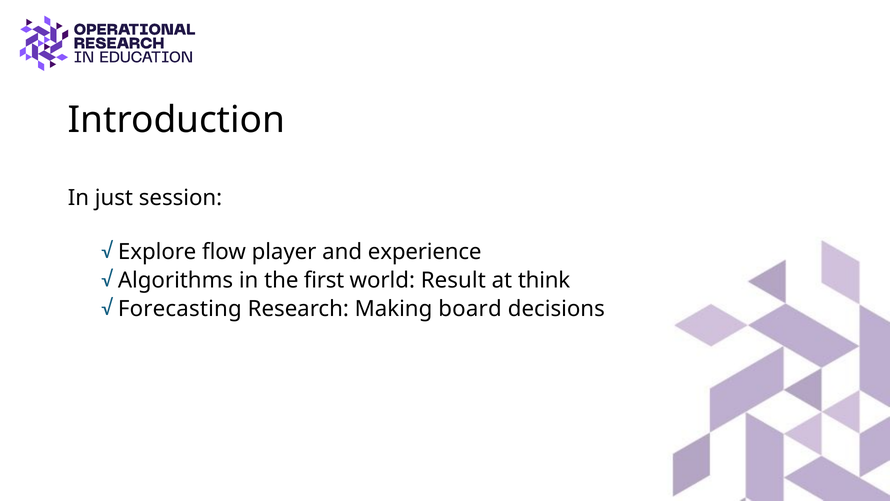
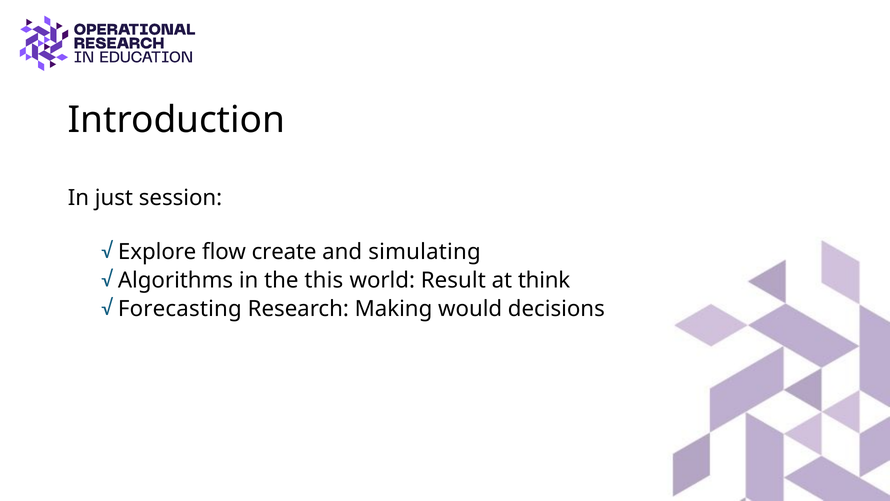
player: player -> create (284, 252)
experience: experience -> simulating (425, 252)
first: first -> this (324, 280)
board: board -> would (470, 309)
